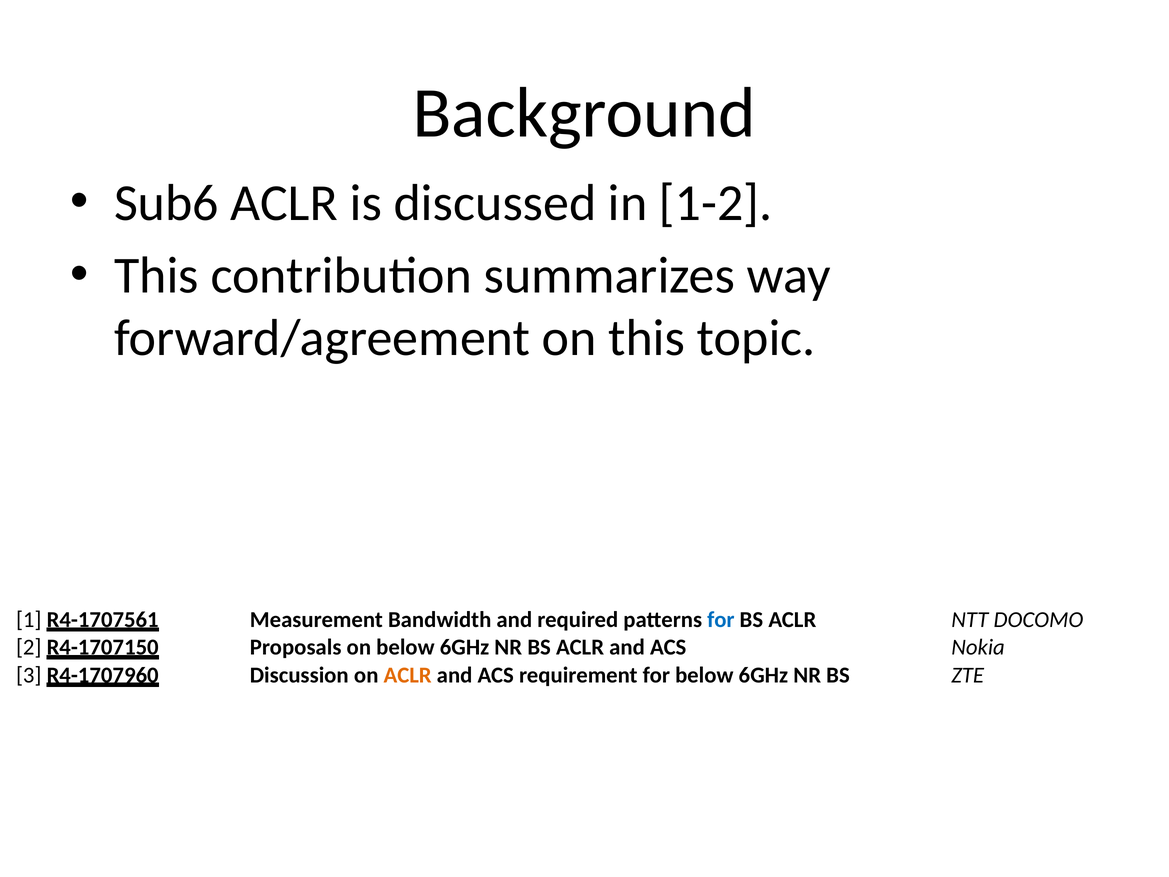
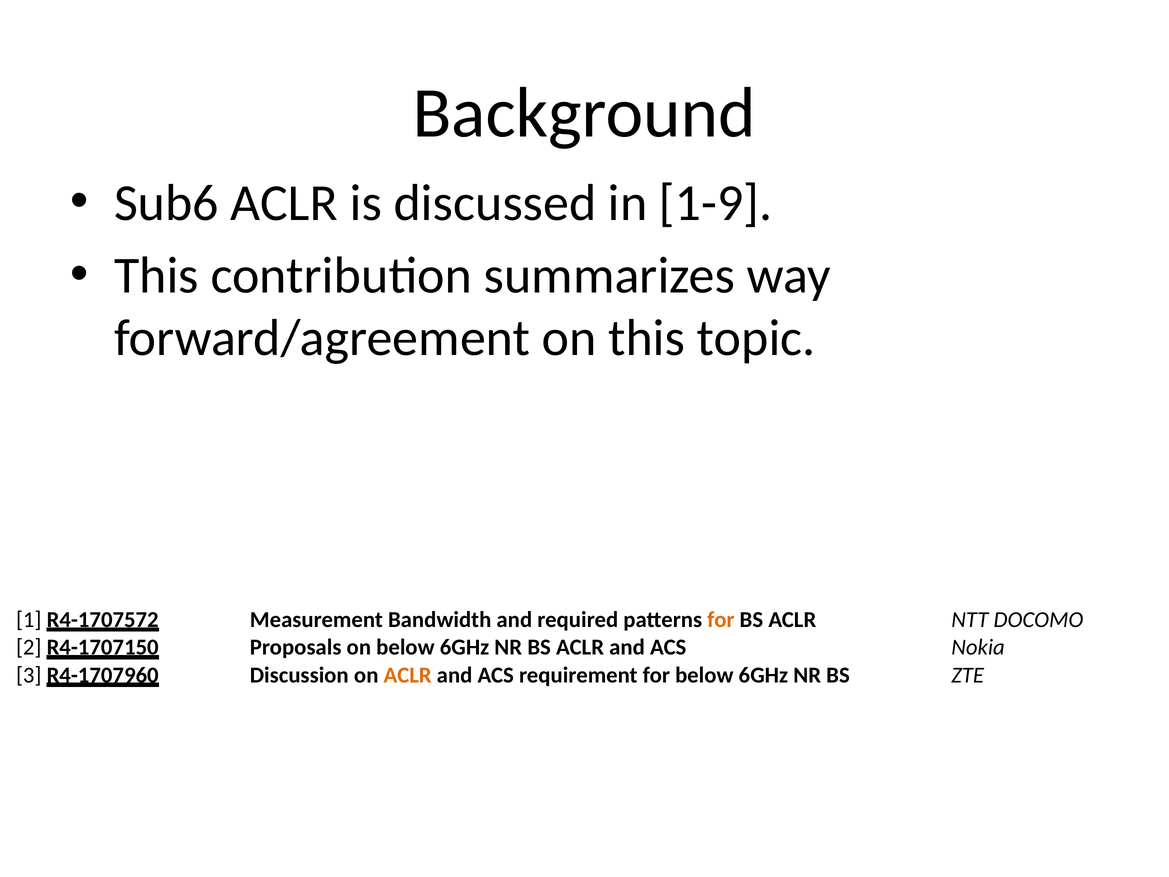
1-2: 1-2 -> 1-9 (716, 203)
R4-1707561: R4-1707561 -> R4-1707572 (103, 620)
for colour: blue -> orange (721, 620)
